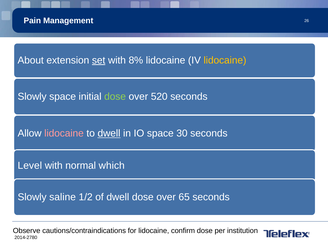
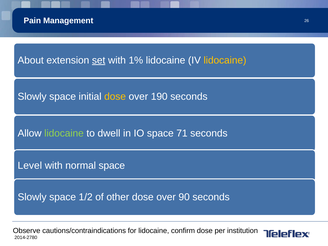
8%: 8% -> 1% (136, 60)
dose colour: light green -> yellow (115, 96)
520: 520 -> 190 (159, 96)
lidocaine colour: pink -> light green (64, 133)
dwell underline: present -> none (109, 133)
30: 30 -> 71 (182, 133)
normal which: which -> space (112, 166)
saline: saline -> space (63, 197)
of dwell: dwell -> other (118, 197)
65: 65 -> 90 (184, 197)
